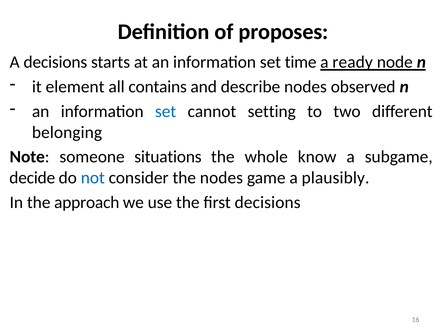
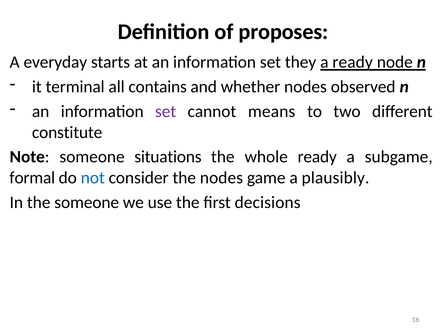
A decisions: decisions -> everyday (55, 62)
time: time -> they (301, 62)
element: element -> terminal (75, 87)
describe: describe -> whether (251, 87)
set colour: blue -> purple (166, 111)
setting: setting -> means (272, 111)
belonging: belonging -> constitute (67, 132)
whole know: know -> ready (317, 157)
decide: decide -> formal (32, 177)
the approach: approach -> someone (87, 202)
